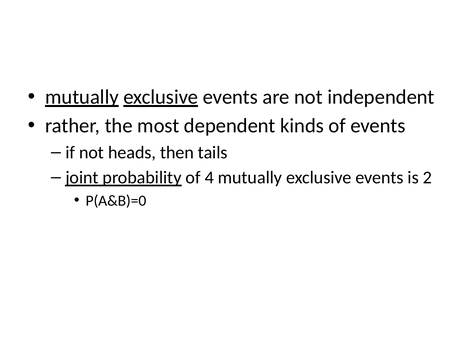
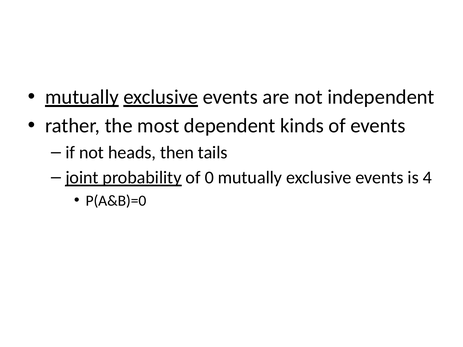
4: 4 -> 0 (209, 178)
2: 2 -> 4 (427, 178)
